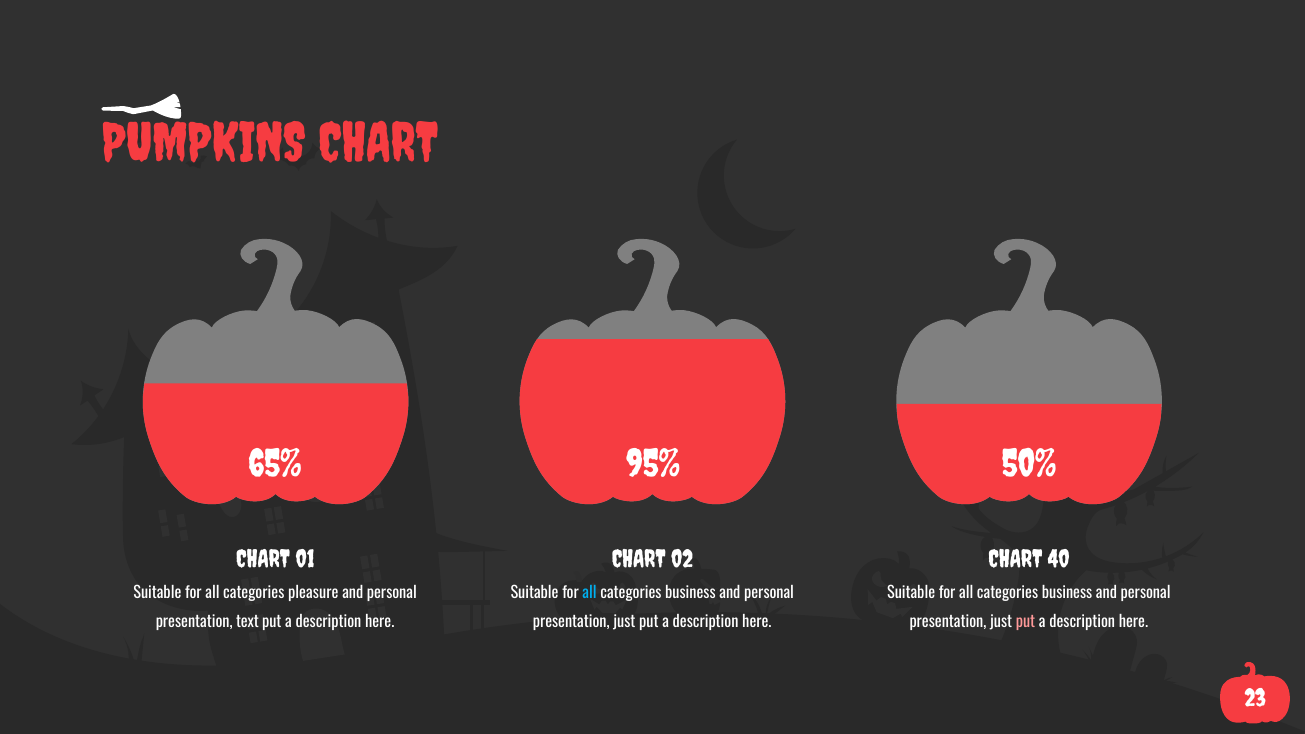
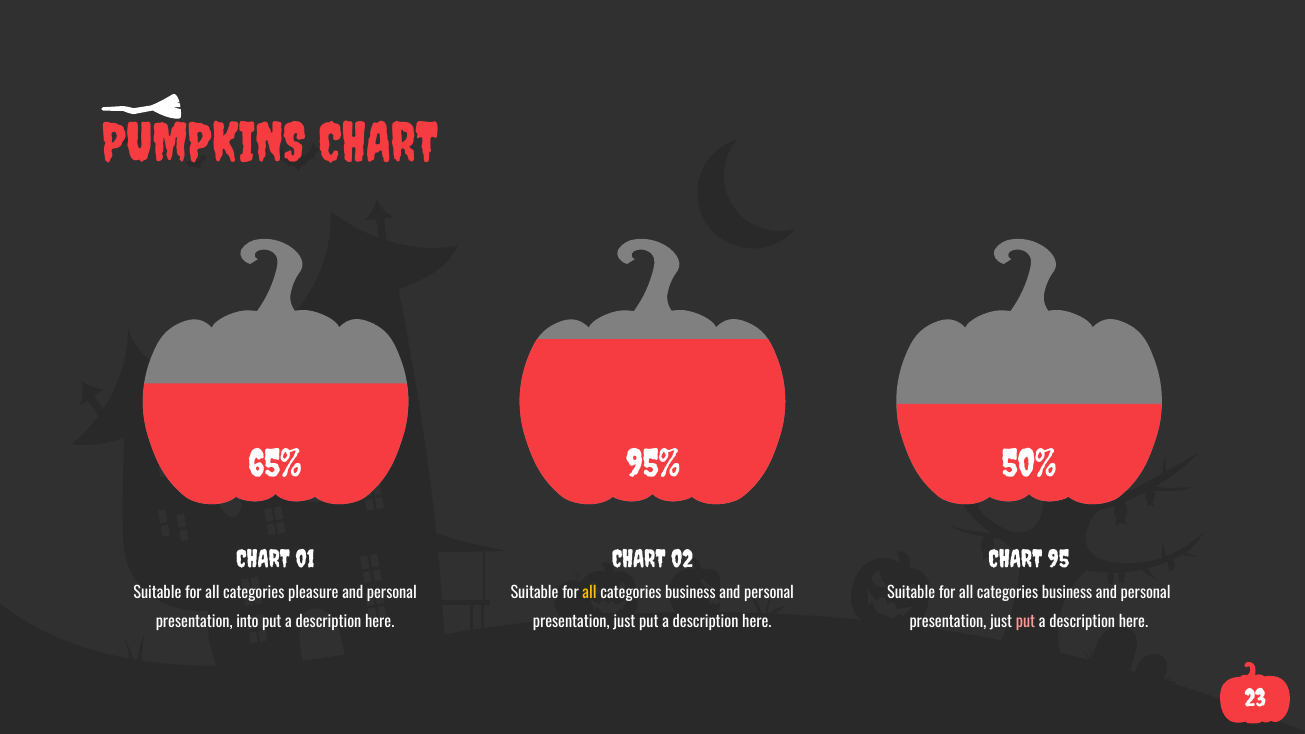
40: 40 -> 95 (1059, 559)
all colour: light blue -> yellow (590, 593)
text: text -> into (247, 622)
